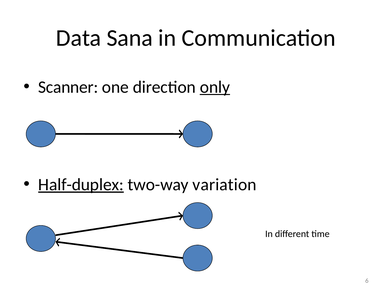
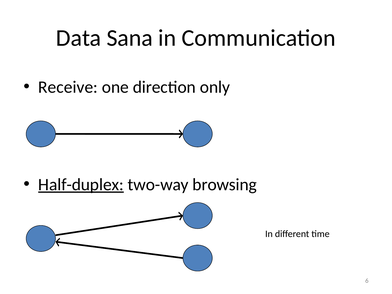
Scanner: Scanner -> Receive (68, 87)
only underline: present -> none (215, 87)
variation: variation -> browsing (225, 185)
